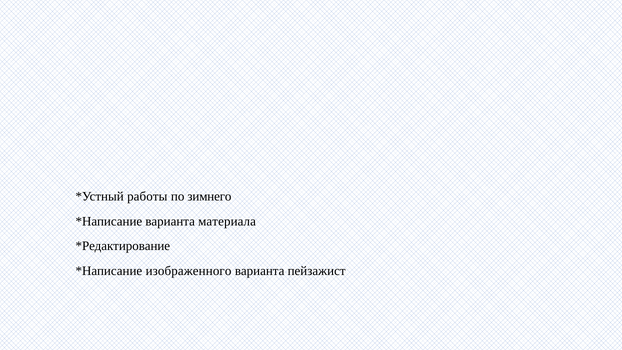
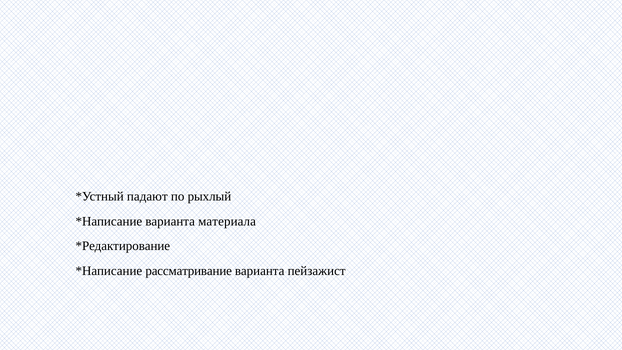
работы: работы -> падают (147, 196)
зимнего: зимнего -> рыхлый (209, 196)
изображенного: изображенного -> рассматривание (189, 271)
